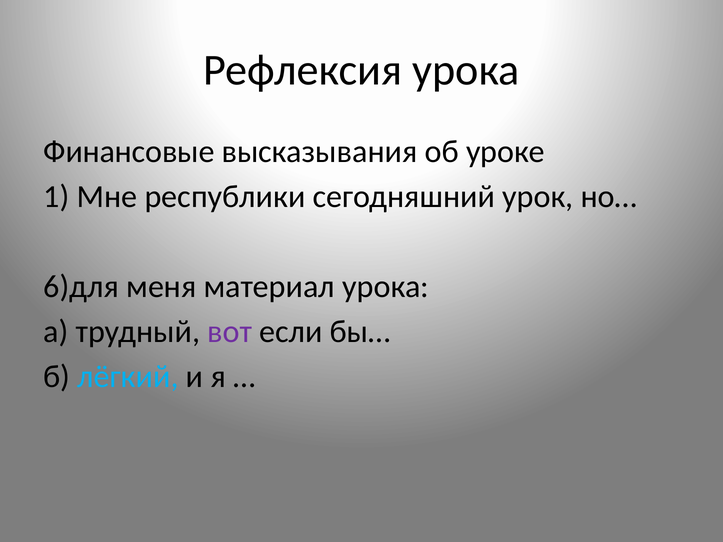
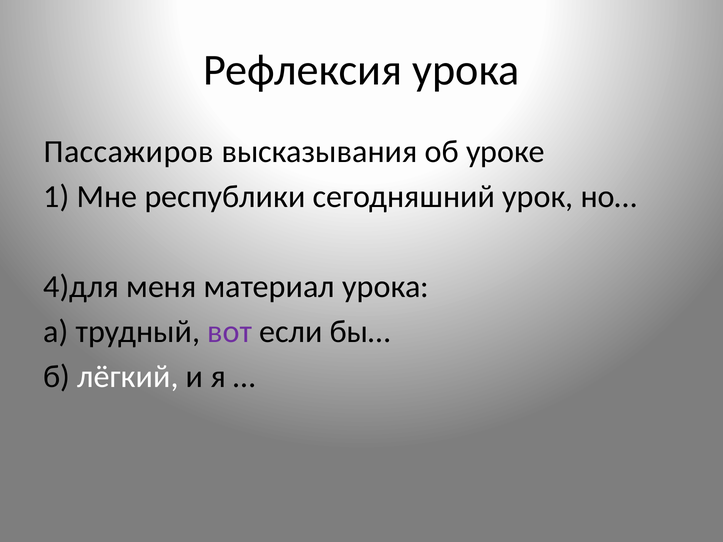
Финансовые: Финансовые -> Пассажиров (129, 152)
6)для: 6)для -> 4)для (81, 287)
лёгкий colour: light blue -> white (128, 377)
